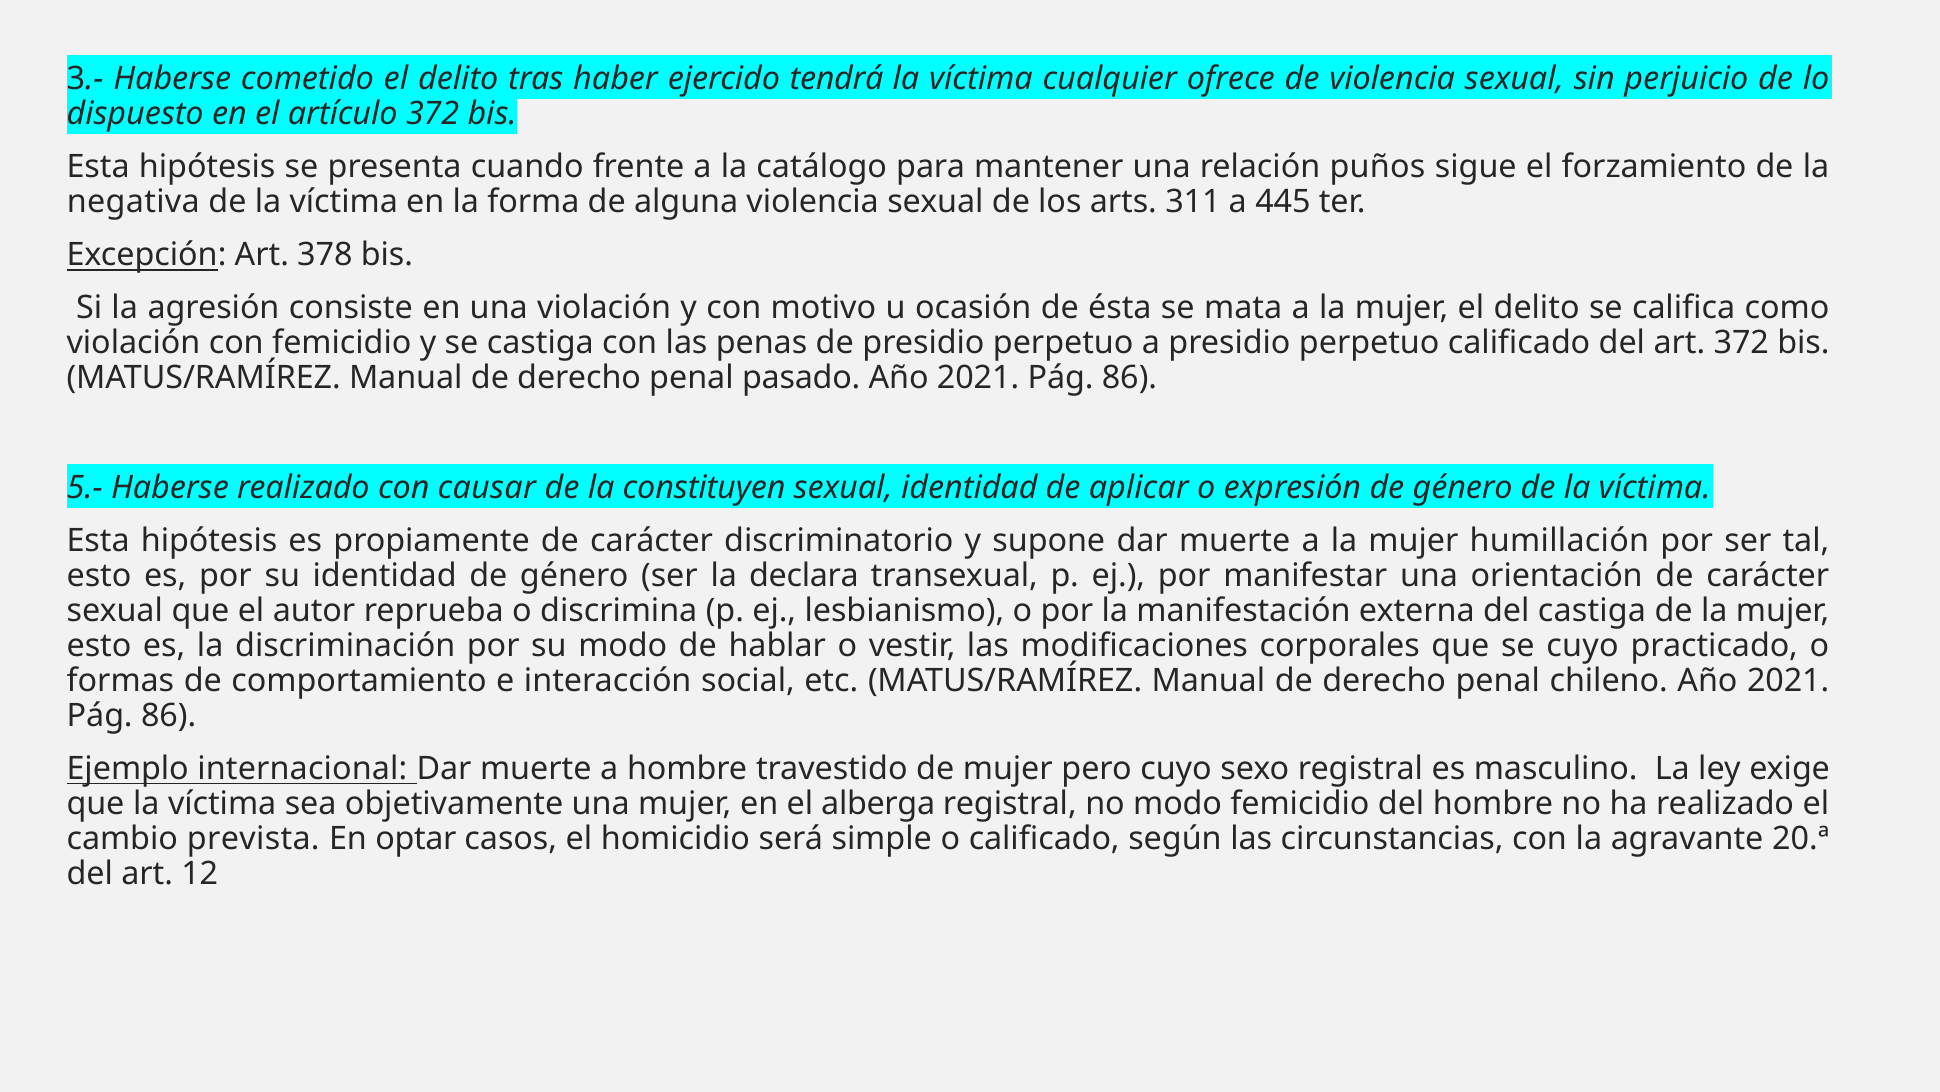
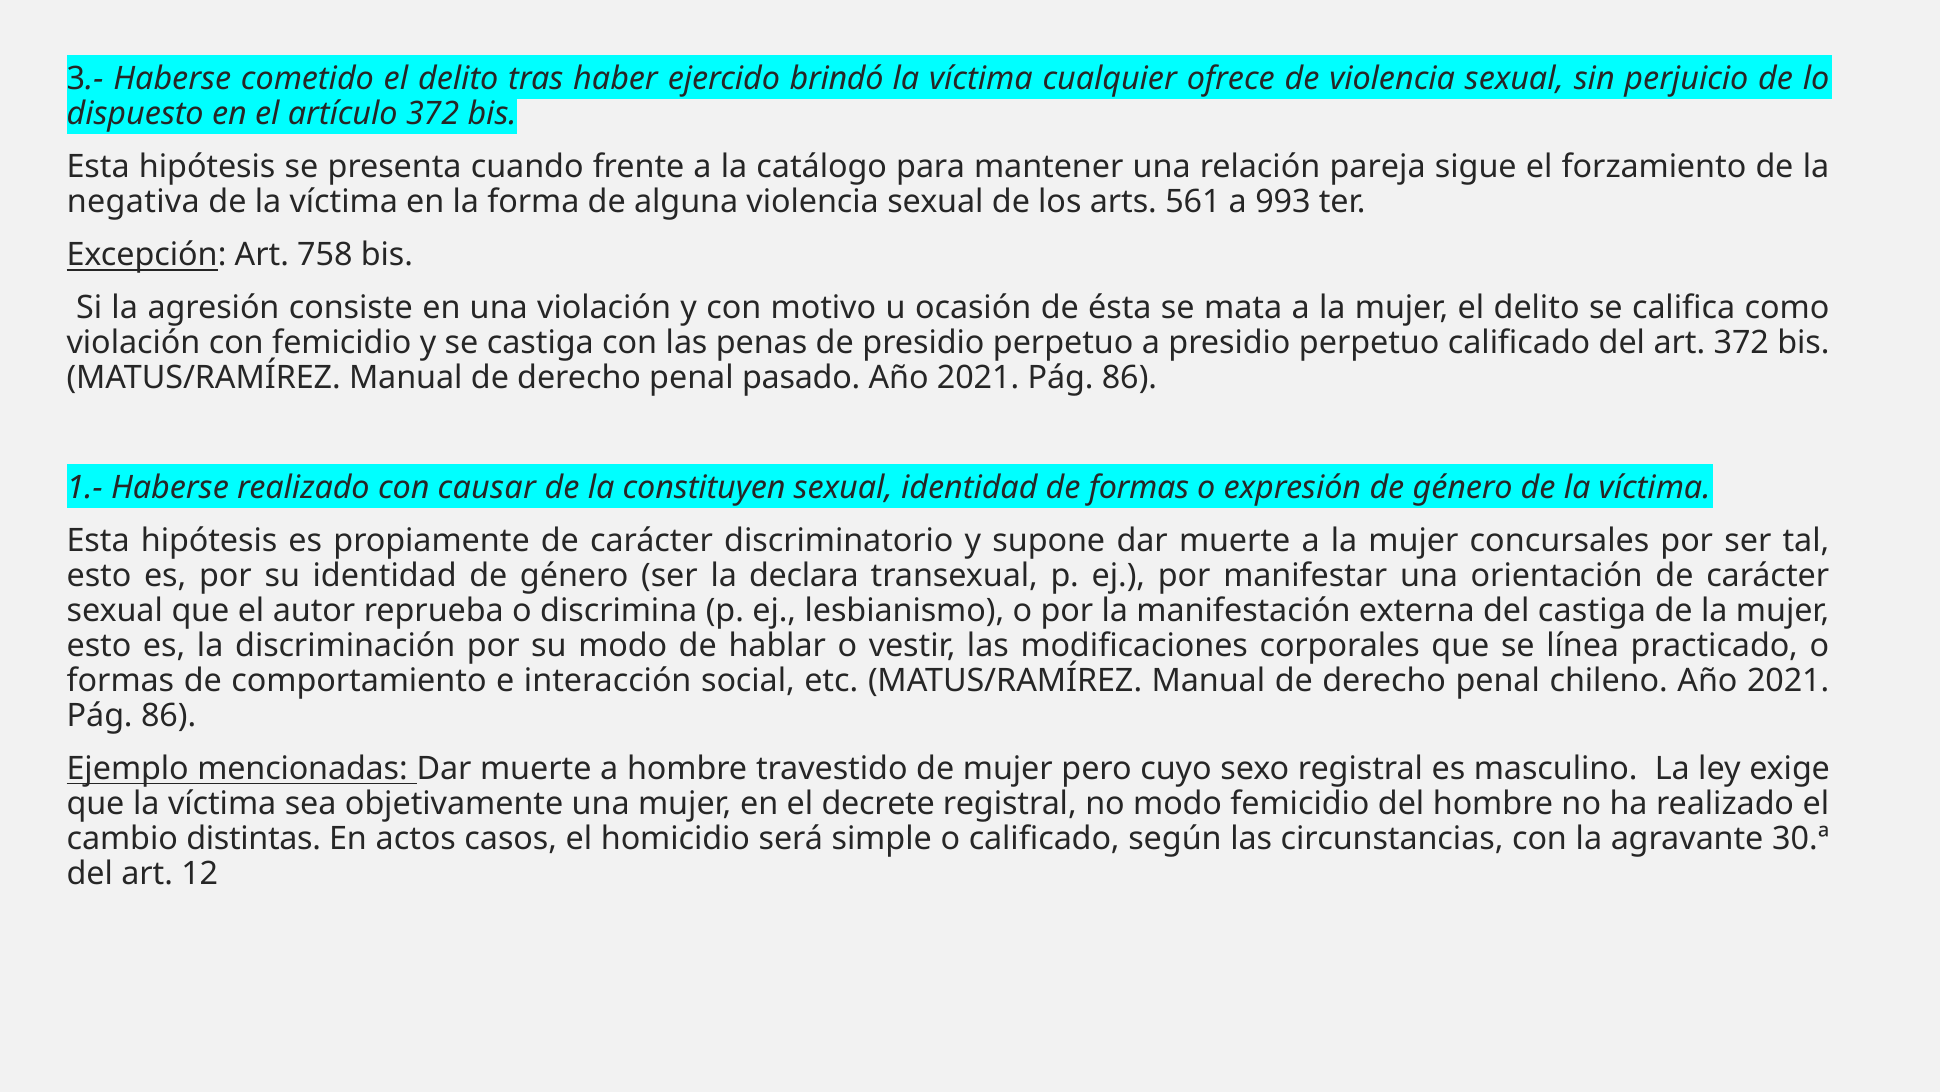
tendrá: tendrá -> brindó (837, 79)
puños: puños -> pareja (1378, 167)
311: 311 -> 561 (1193, 202)
445: 445 -> 993 (1283, 202)
378: 378 -> 758 (325, 255)
5.-: 5.- -> 1.- (85, 488)
de aplicar: aplicar -> formas (1139, 488)
humillación: humillación -> concursales (1560, 541)
se cuyo: cuyo -> línea (1583, 645)
internacional: internacional -> mencionadas (303, 768)
alberga: alberga -> decrete (878, 803)
prevista: prevista -> distintas (254, 838)
optar: optar -> actos (416, 838)
20.ª: 20.ª -> 30.ª (1801, 838)
